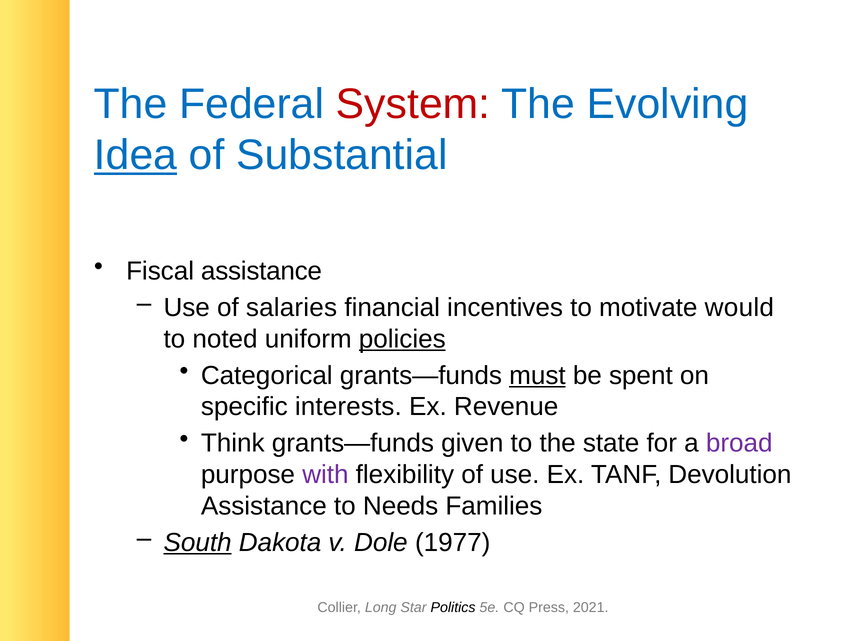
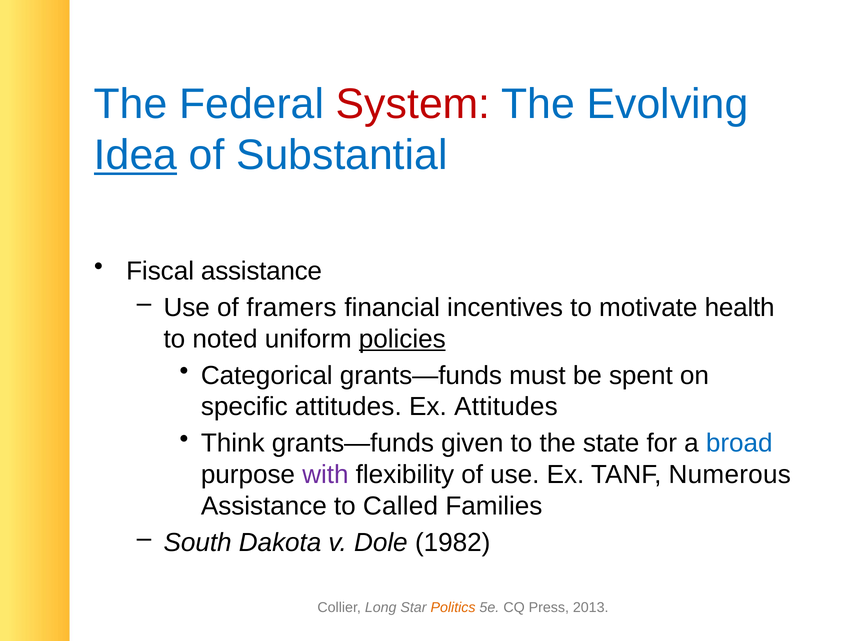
salaries: salaries -> framers (291, 308)
would: would -> health (740, 308)
must underline: present -> none (537, 376)
specific interests: interests -> attitudes (348, 407)
Ex Revenue: Revenue -> Attitudes (506, 407)
broad colour: purple -> blue (739, 443)
Devolution: Devolution -> Numerous (730, 475)
Needs: Needs -> Called (400, 506)
South underline: present -> none (198, 543)
1977: 1977 -> 1982 (453, 543)
Politics colour: black -> orange (453, 608)
2021: 2021 -> 2013 (591, 608)
